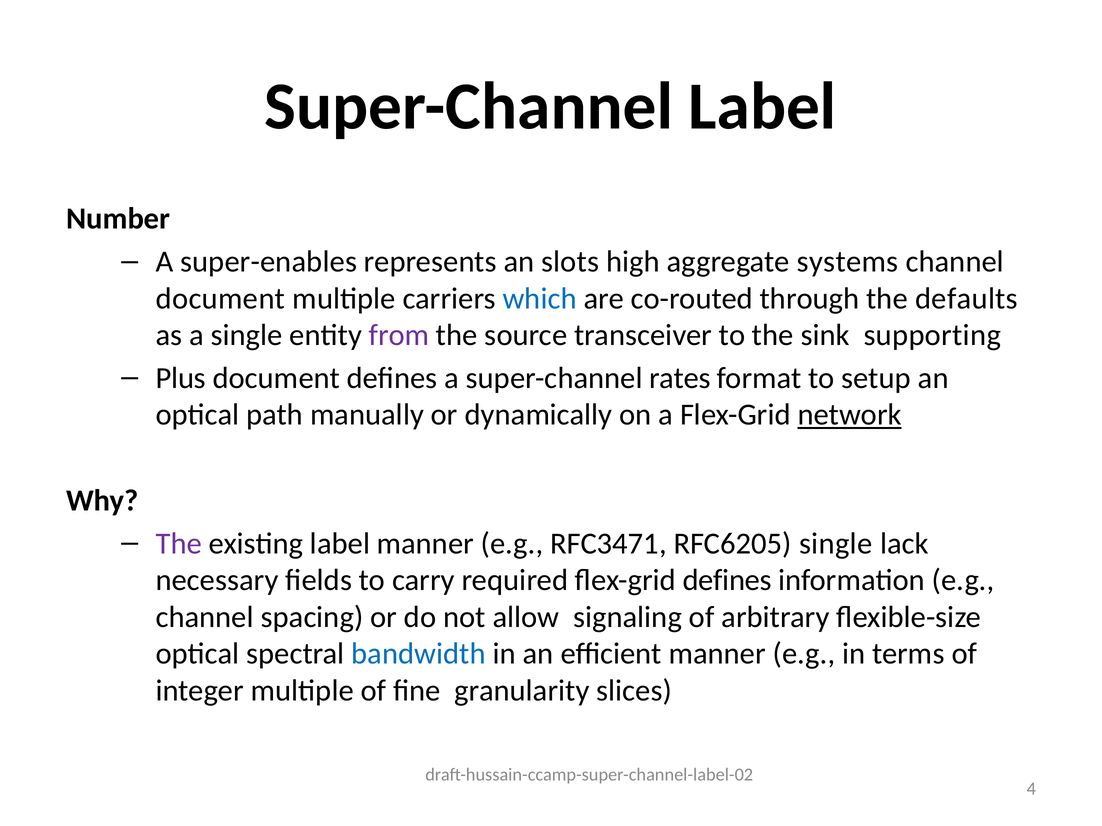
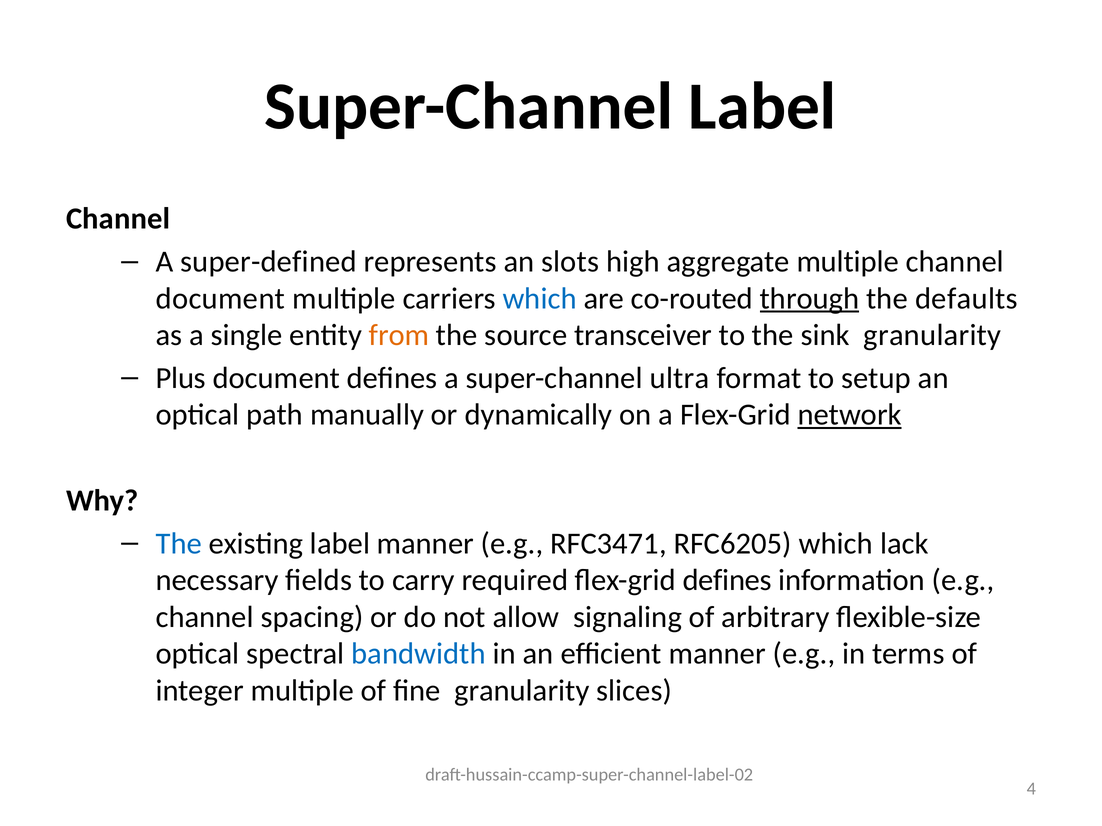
Number: Number -> Channel (118, 219)
super-enables: super-enables -> super-defined (269, 262)
aggregate systems: systems -> multiple (848, 262)
through underline: none -> present (810, 299)
from colour: purple -> orange (399, 335)
sink supporting: supporting -> granularity (932, 335)
rates: rates -> ultra (680, 378)
The colour: purple -> blue (179, 544)
RFC6205 single: single -> which (836, 544)
